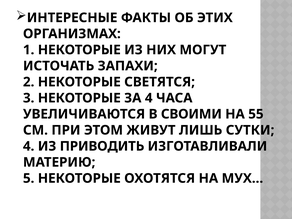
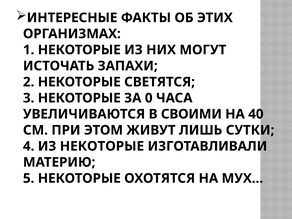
ЗА 4: 4 -> 0 (149, 98)
55: 55 -> 40 (256, 114)
ИЗ ПРИВОДИТЬ: ПРИВОДИТЬ -> НЕКОТОРЫЕ (102, 146)
